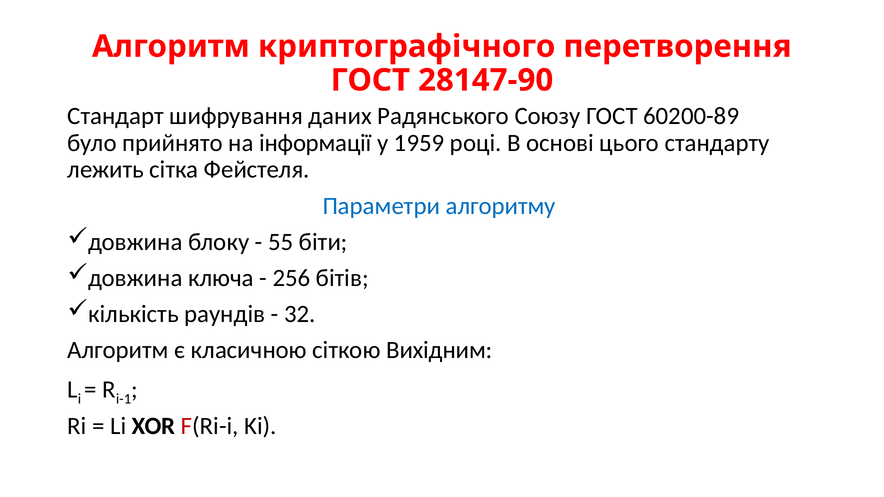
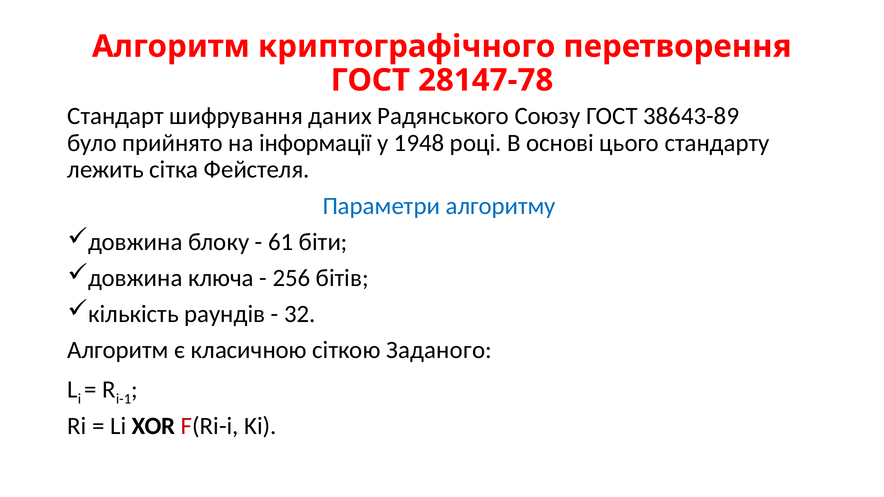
28147-90: 28147-90 -> 28147-78 (486, 80)
60200-89: 60200-89 -> 38643-89 (691, 116)
1959: 1959 -> 1948 (419, 143)
55: 55 -> 61 (281, 242)
Вихідним: Вихідним -> Заданого (439, 350)
